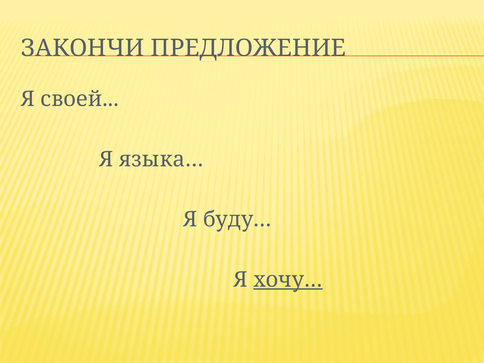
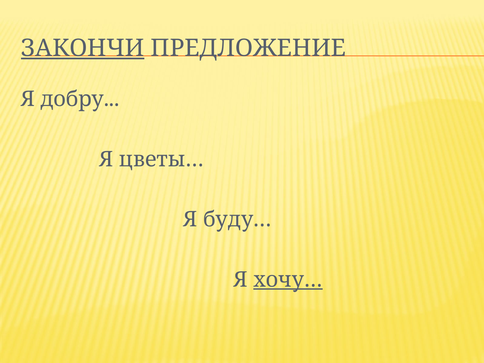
ЗАКОНЧИ underline: none -> present (83, 48)
своей: своей -> добру (80, 99)
языка…: языка… -> цветы… (161, 159)
